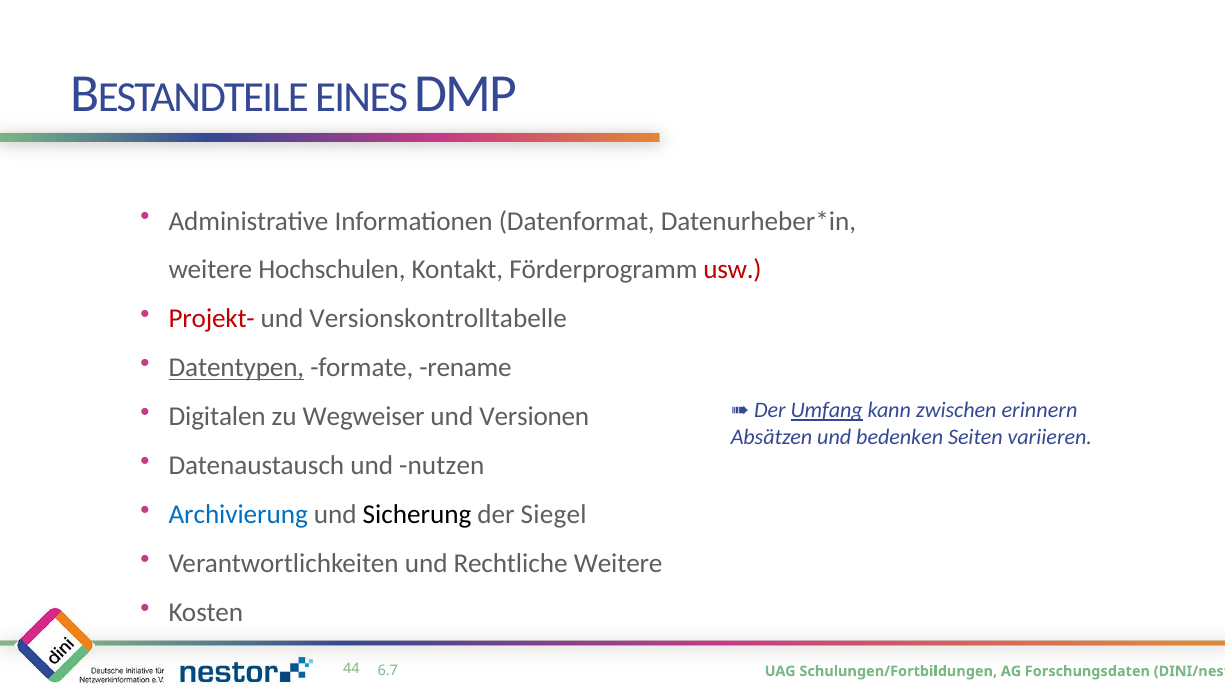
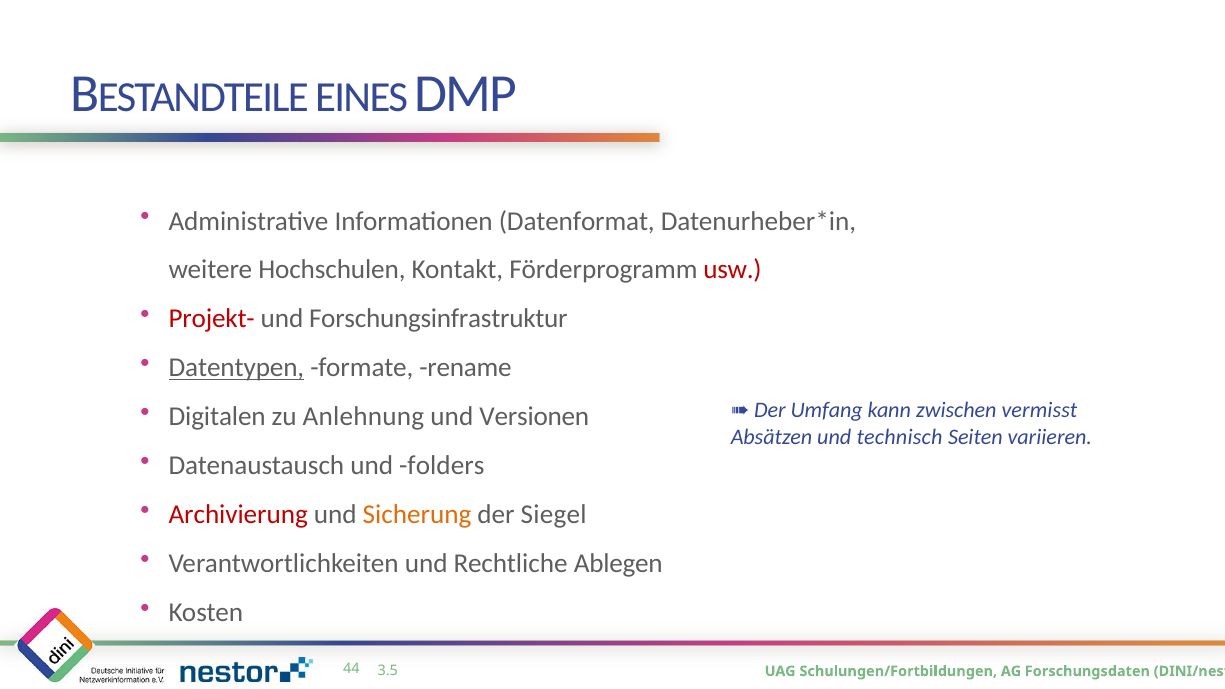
Versionskontrolltabelle: Versionskontrolltabelle -> Forschungsinfrastruktur (438, 319)
Umfang underline: present -> none (827, 411)
erinnern: erinnern -> vermisst (1039, 411)
Wegweiser: Wegweiser -> Anlehnung (363, 417)
bedenken: bedenken -> technisch (900, 437)
nutzen: nutzen -> folders (442, 466)
Archivierung colour: blue -> red (238, 515)
Sicherung colour: black -> orange (417, 515)
Rechtliche Weitere: Weitere -> Ablegen (618, 564)
6.7: 6.7 -> 3.5 (388, 671)
